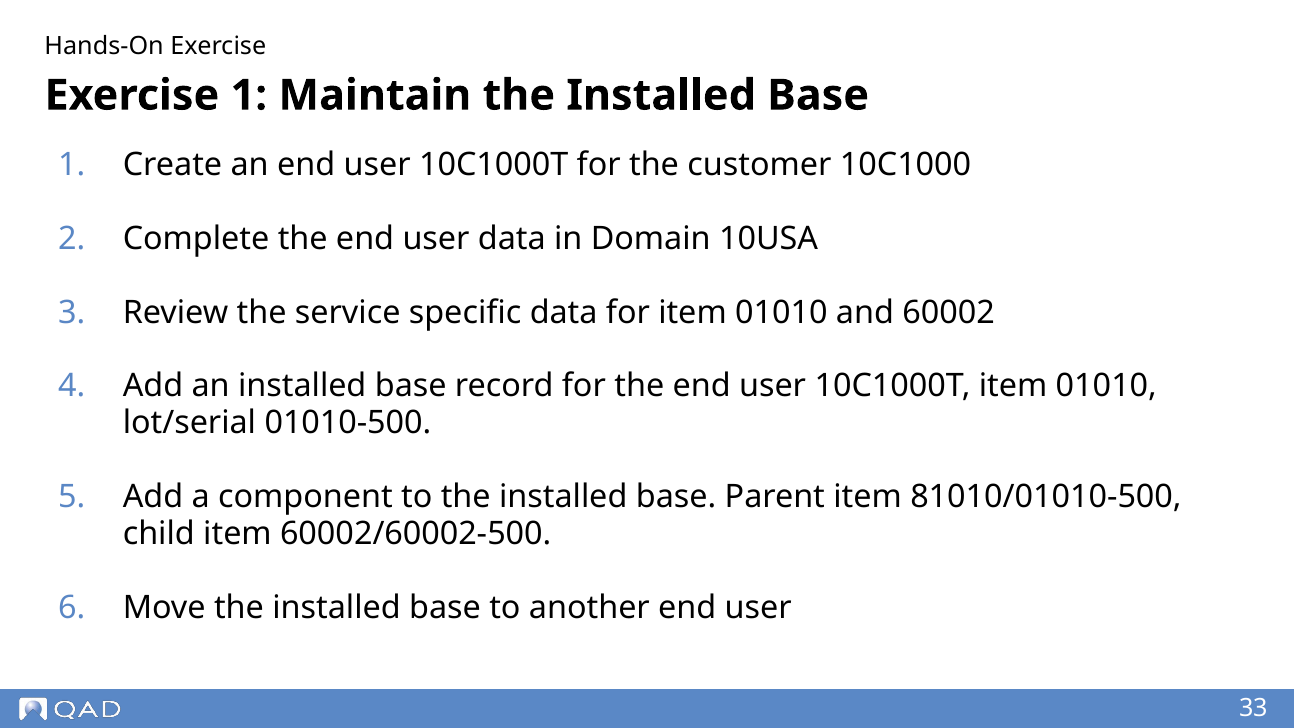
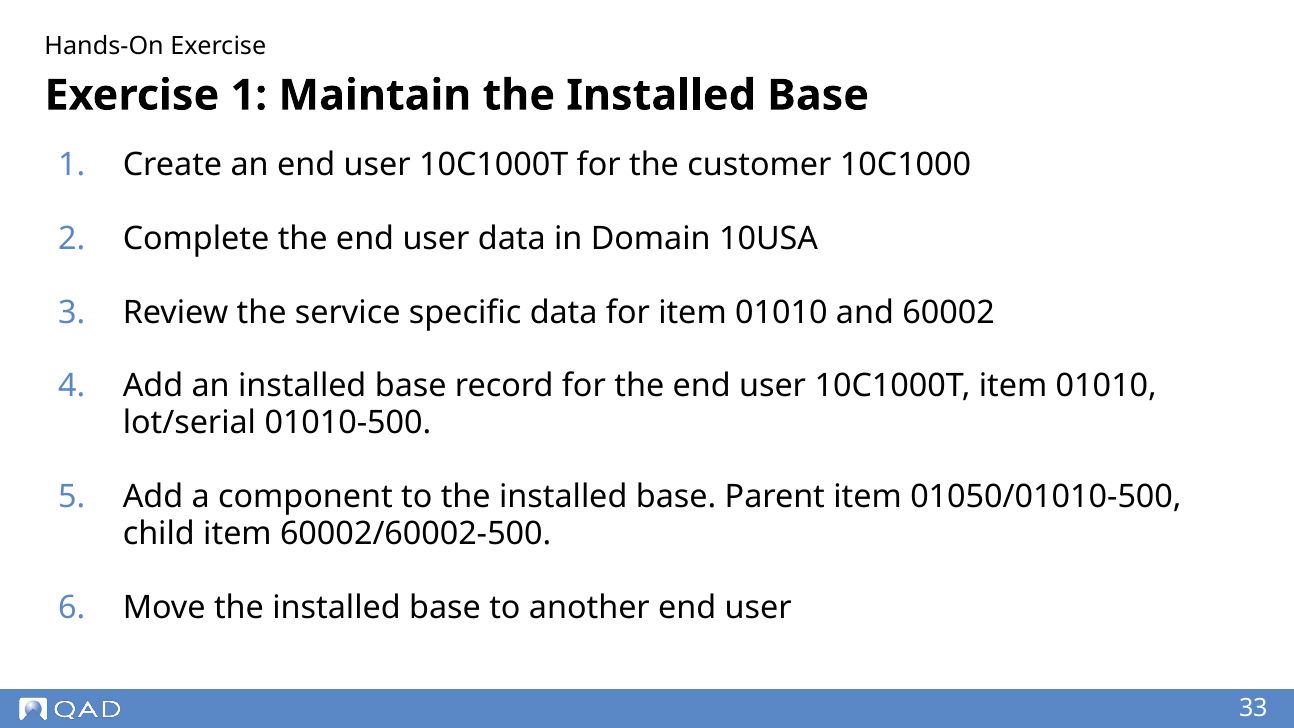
81010/01010-500: 81010/01010-500 -> 01050/01010-500 (1046, 497)
